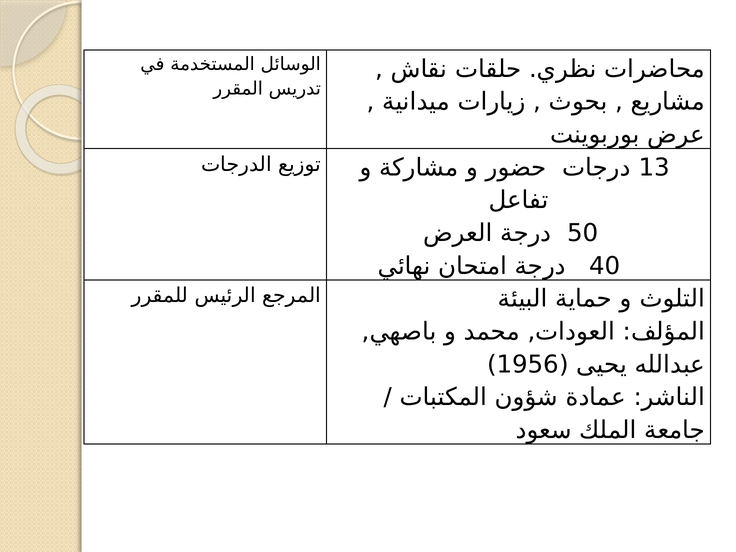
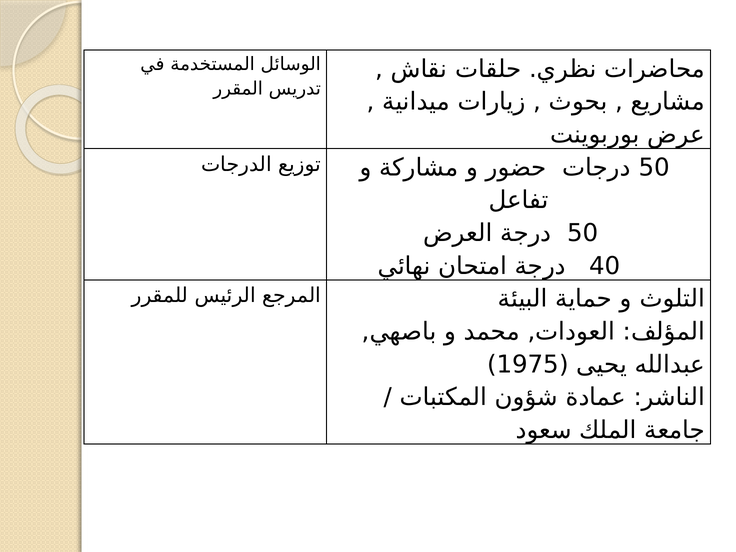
13: 13 -> 50 (654, 167)
1956: 1956 -> 1975 (528, 364)
